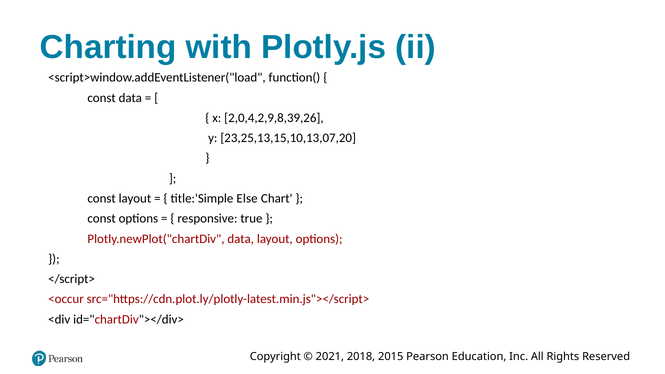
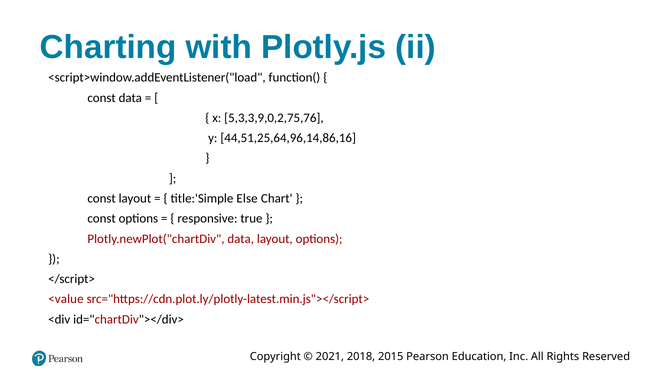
2,0,4,2,9,8,39,26: 2,0,4,2,9,8,39,26 -> 5,3,3,9,0,2,75,76 (274, 118)
23,25,13,15,10,13,07,20: 23,25,13,15,10,13,07,20 -> 44,51,25,64,96,14,86,16 (288, 138)
<occur: <occur -> <value (66, 299)
